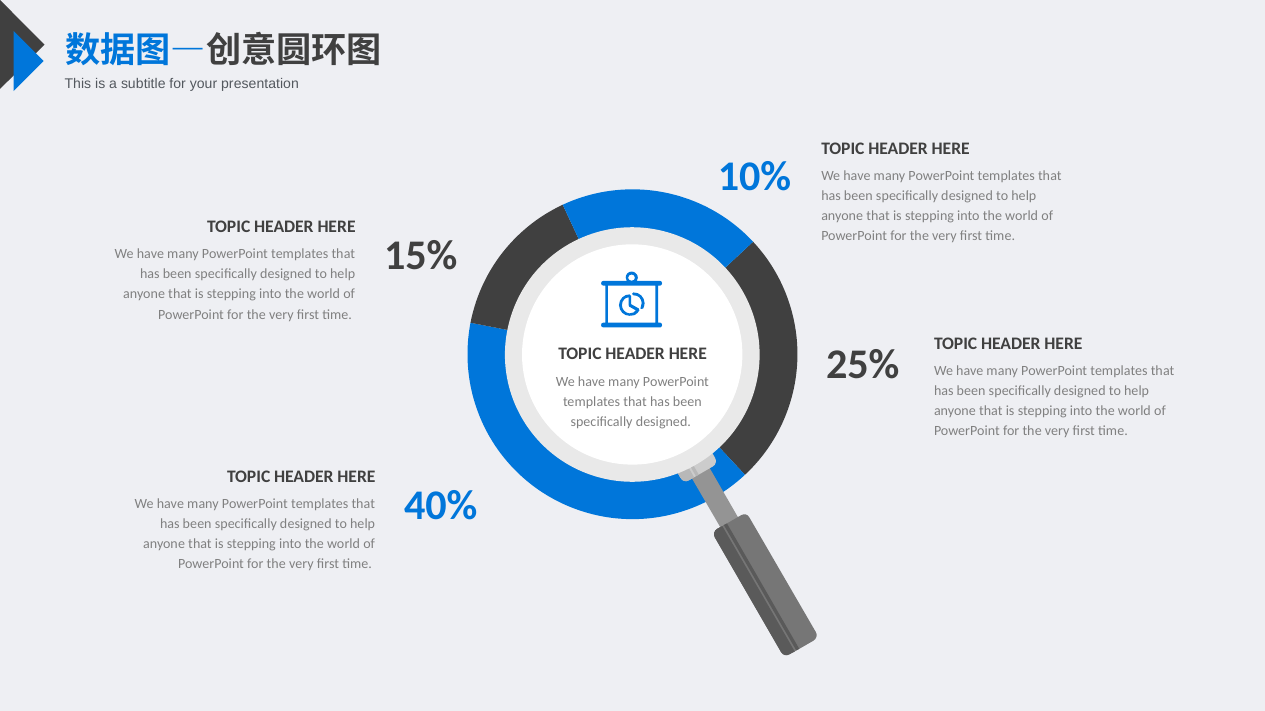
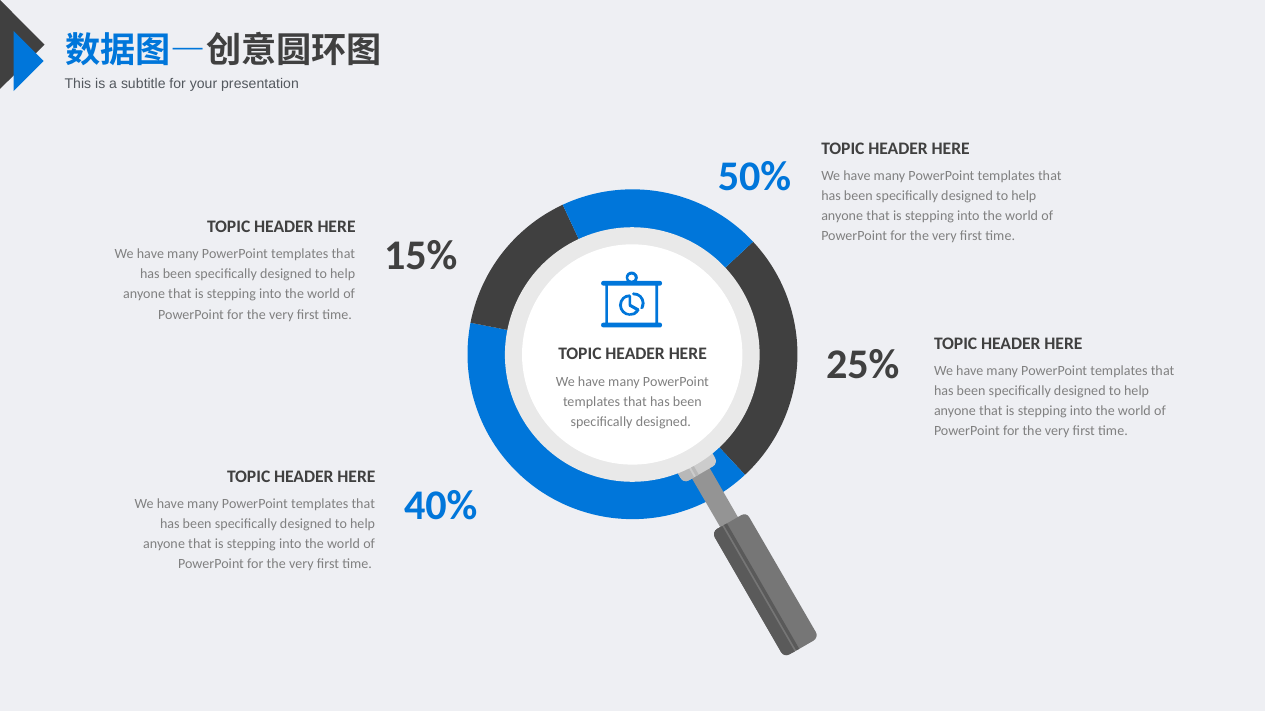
10%: 10% -> 50% (755, 177)
